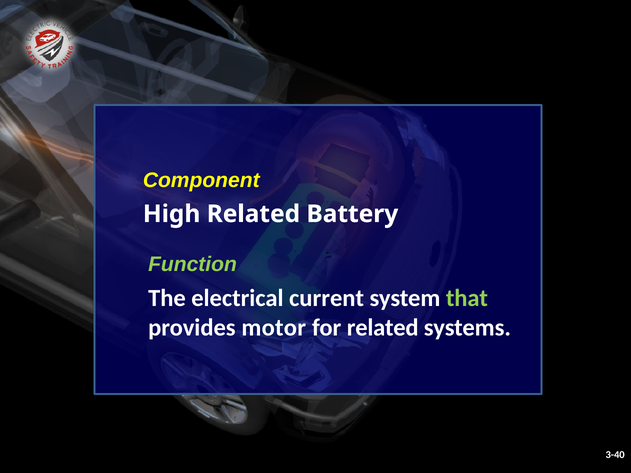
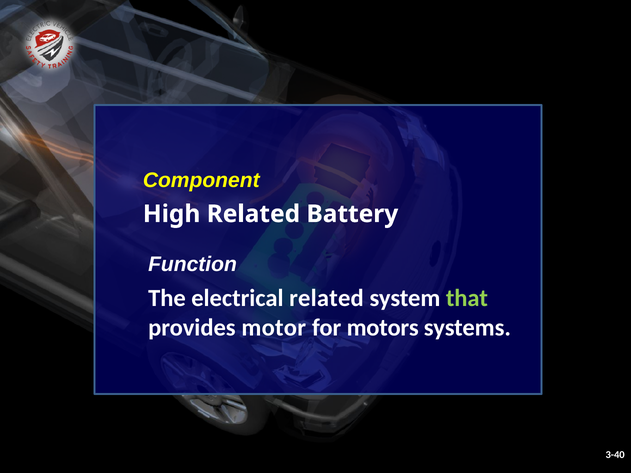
Function colour: light green -> white (193, 264)
electrical current: current -> related (326, 298)
for related: related -> motors (383, 328)
